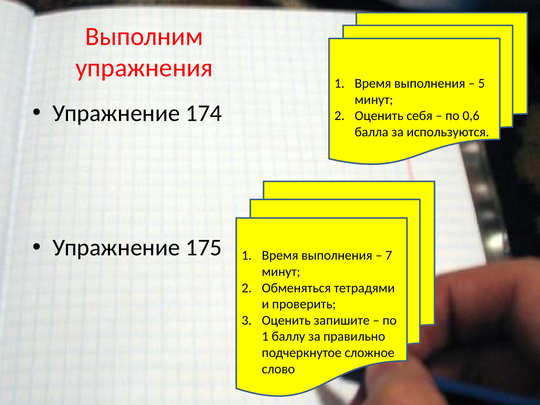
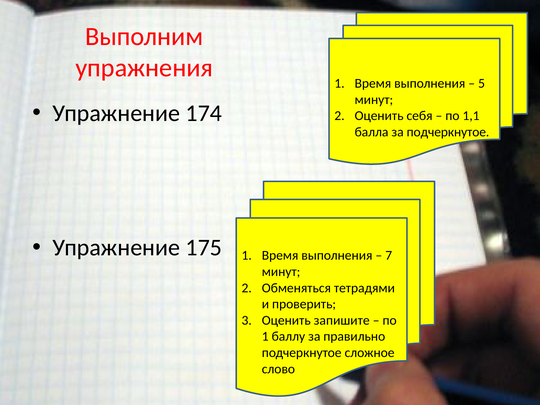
0,6: 0,6 -> 1,1 (471, 116)
за используются: используются -> подчеркнутое (448, 132)
